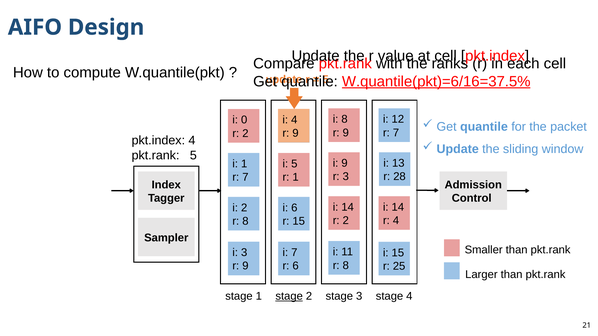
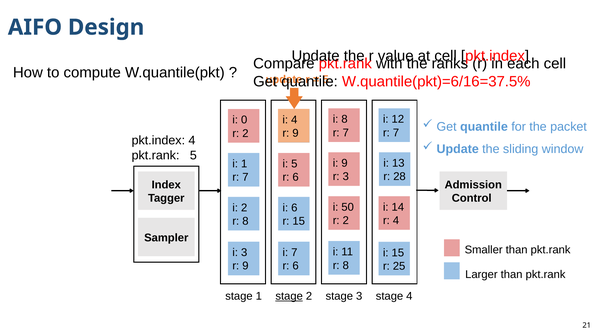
W.quantile(pkt)=6/16=37.5% underline: present -> none (436, 82)
9: 9 -> 7 (346, 133)
1: 1 -> 6 (296, 177)
14: 14 -> 50 (348, 207)
